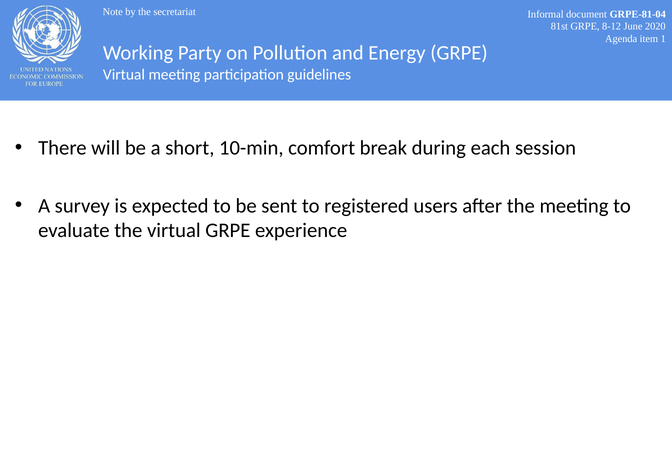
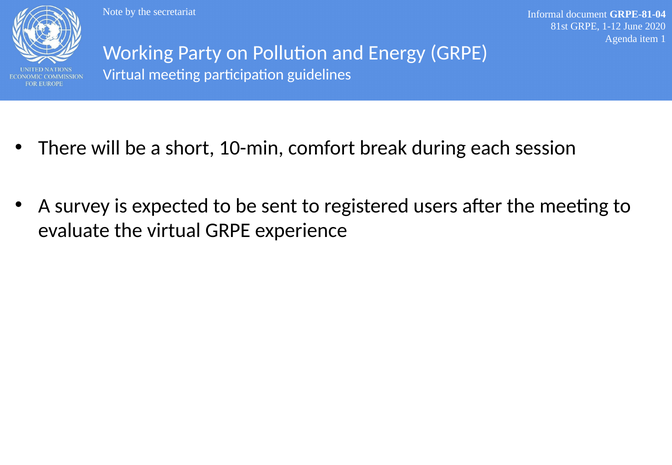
8-12: 8-12 -> 1-12 (612, 27)
